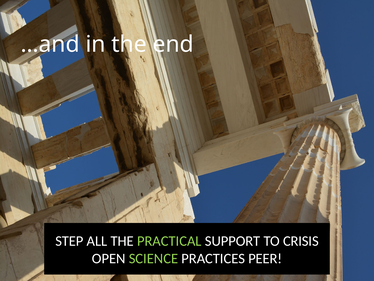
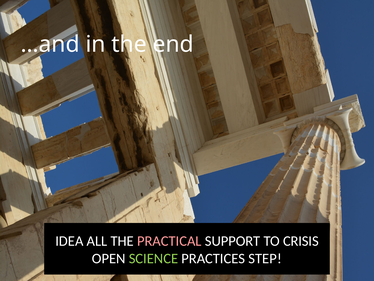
STEP: STEP -> IDEA (69, 241)
PRACTICAL colour: light green -> pink (169, 241)
PEER: PEER -> STEP (265, 258)
